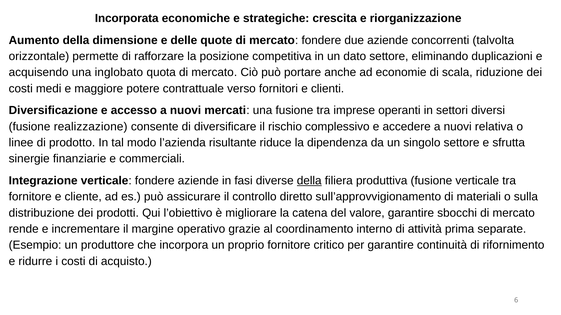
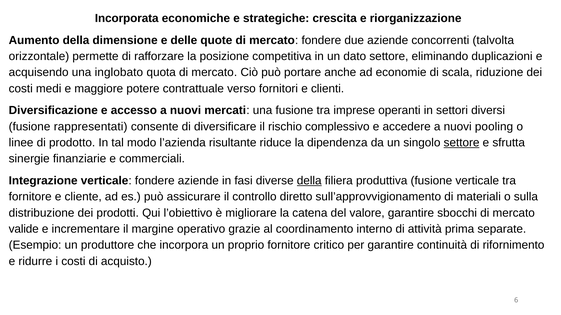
realizzazione: realizzazione -> rappresentati (91, 127)
relativa: relativa -> pooling (494, 127)
settore underline: none -> present (462, 143)
rende: rende -> valide (24, 229)
